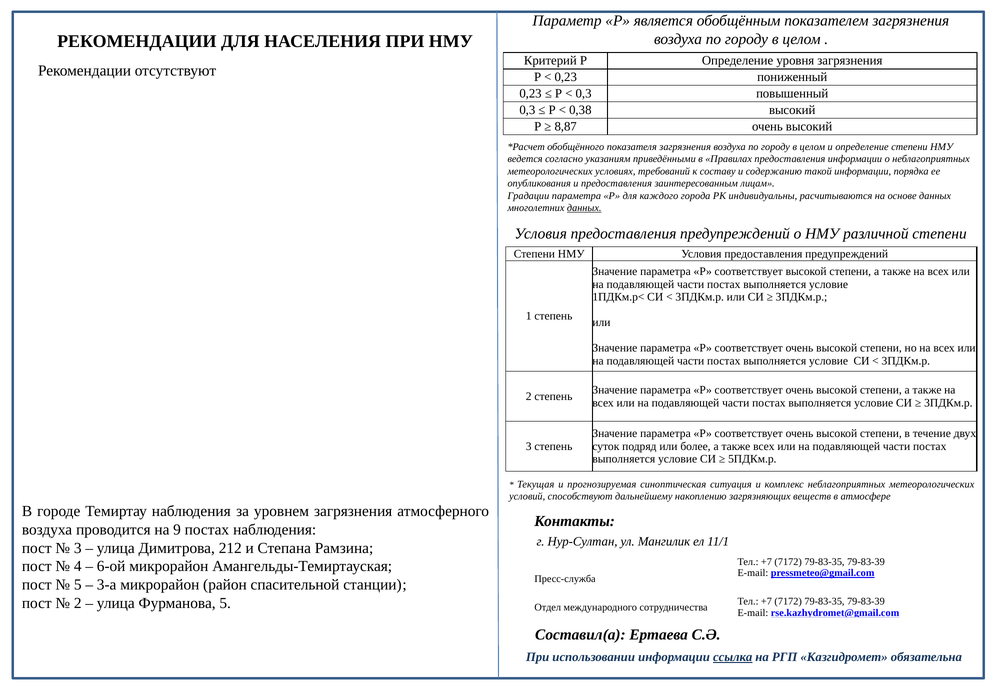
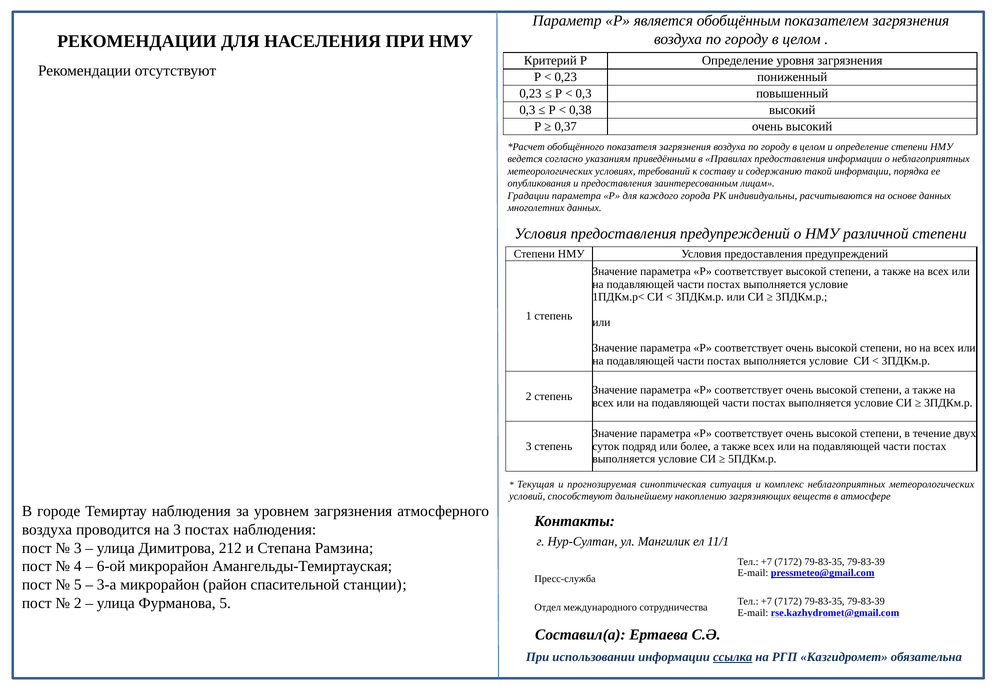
8,87: 8,87 -> 0,37 (566, 126)
данных underline: present -> none (584, 208)
на 9: 9 -> 3 (177, 530)
